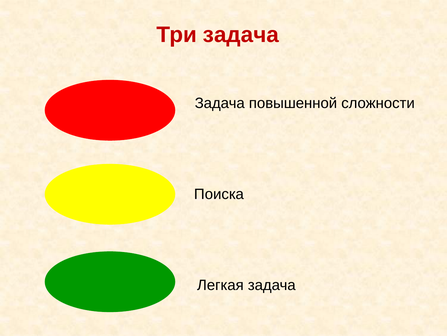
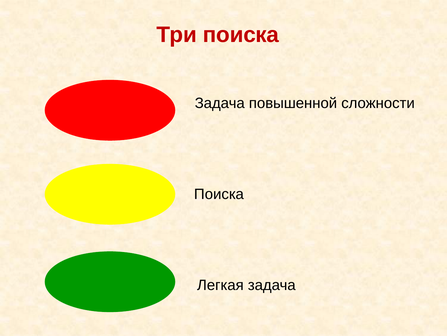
Три задача: задача -> поиска (241, 35)
